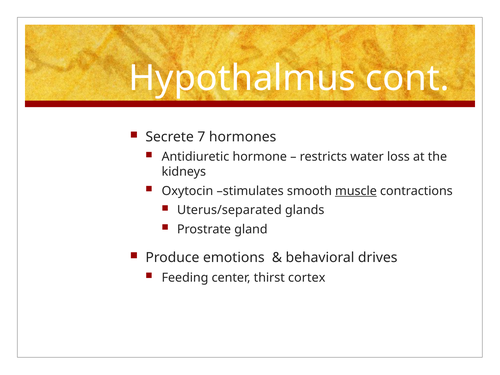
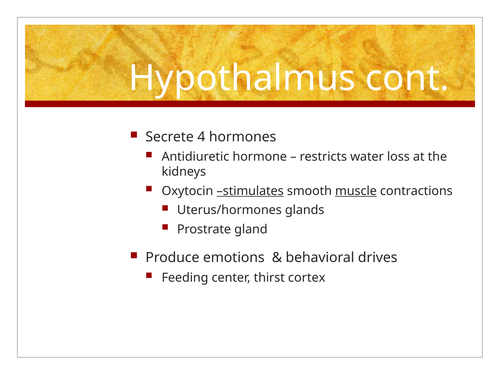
7: 7 -> 4 (201, 137)
stimulates underline: none -> present (250, 191)
Uterus/separated: Uterus/separated -> Uterus/hormones (229, 210)
